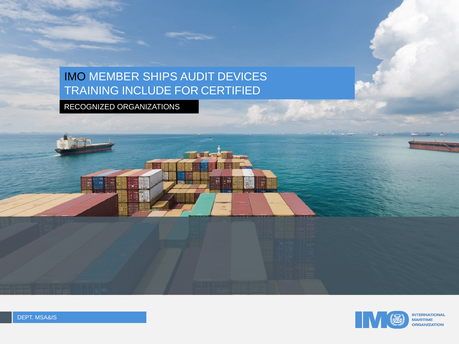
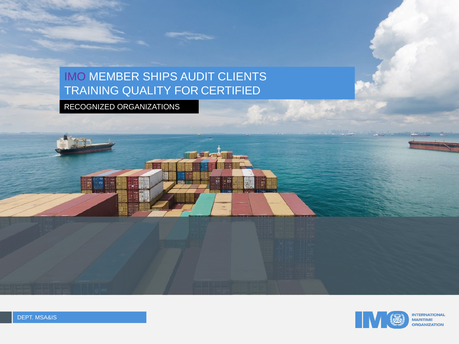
IMO colour: black -> purple (75, 77)
DEVICES: DEVICES -> CLIENTS (242, 77)
INCLUDE: INCLUDE -> QUALITY (147, 91)
